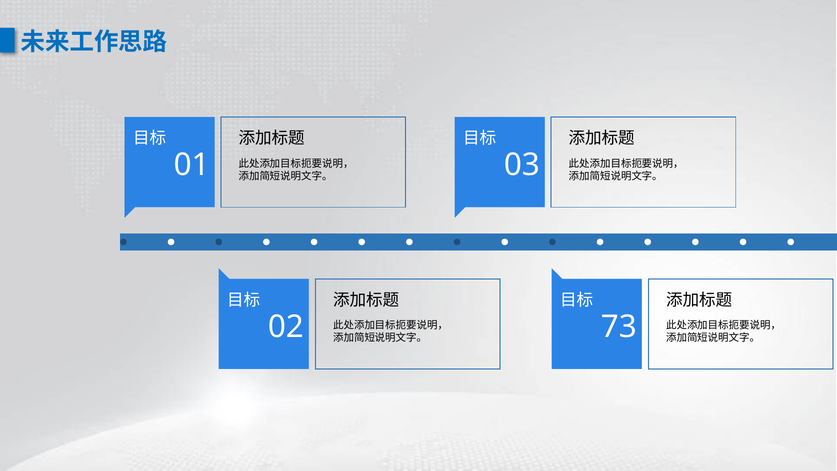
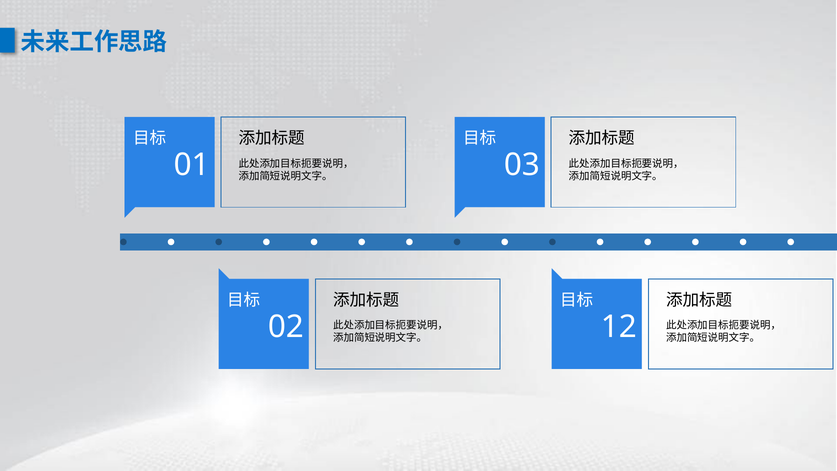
73: 73 -> 12 (619, 327)
